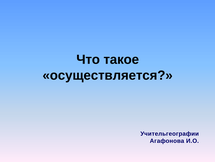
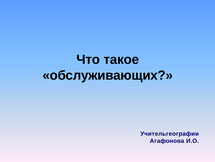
осуществляется: осуществляется -> обслуживающих (108, 75)
